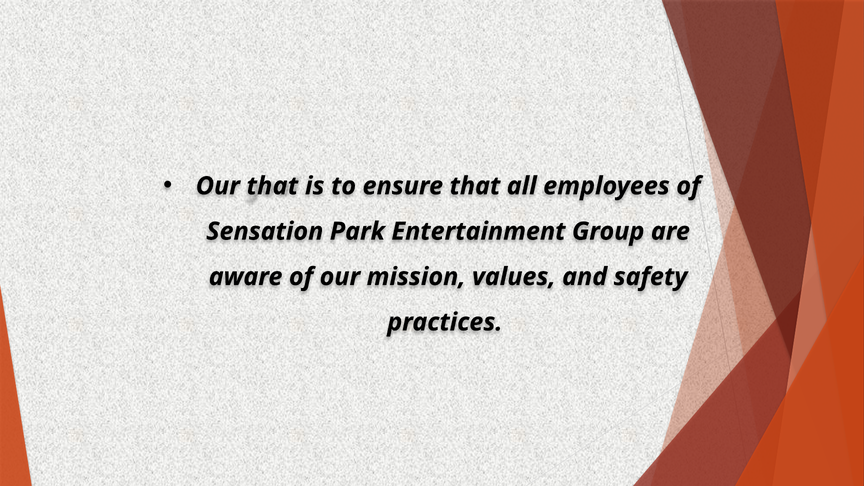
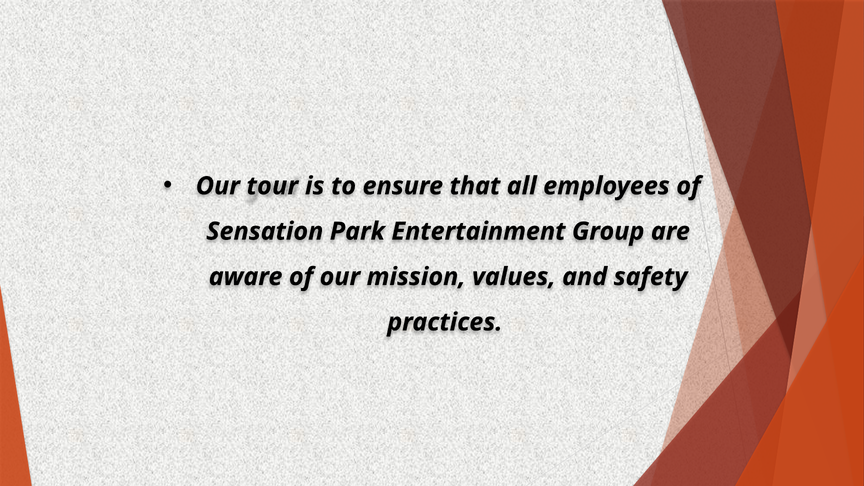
Our that: that -> tour (272, 186)
